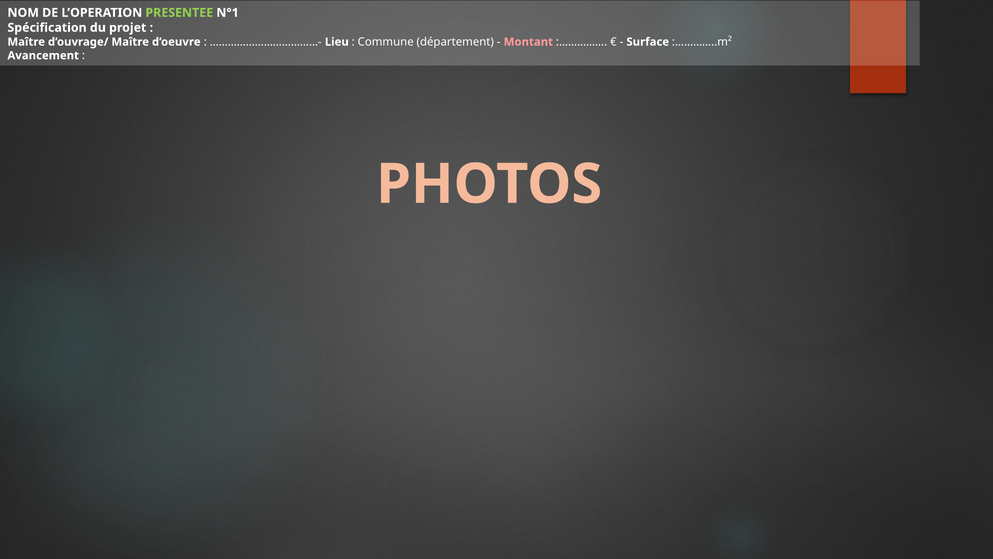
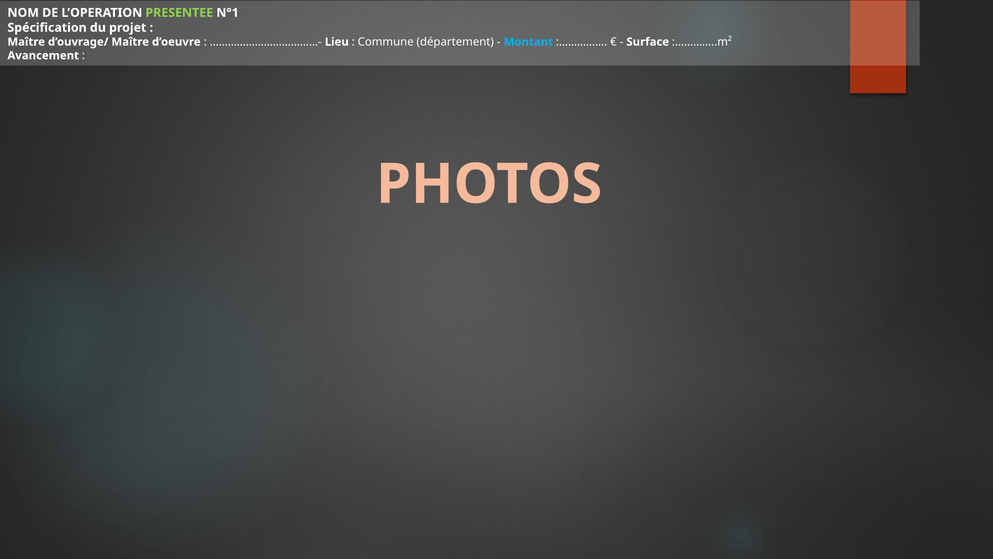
Montant colour: pink -> light blue (528, 42)
